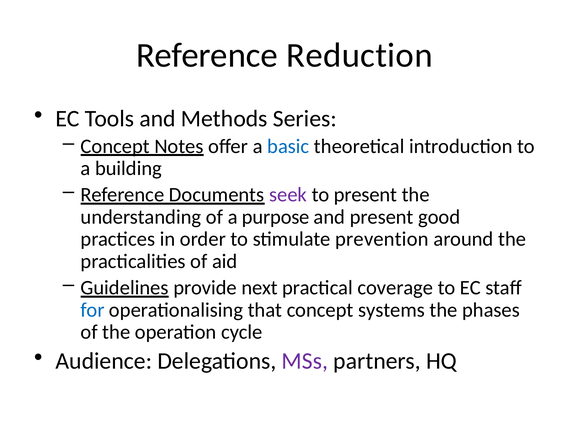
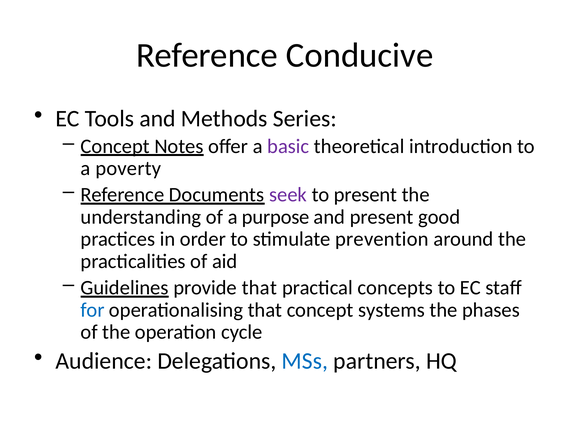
Reduction: Reduction -> Conducive (360, 55)
basic colour: blue -> purple (288, 146)
building: building -> poverty (128, 168)
provide next: next -> that (259, 287)
coverage: coverage -> concepts (395, 287)
MSs colour: purple -> blue (305, 361)
